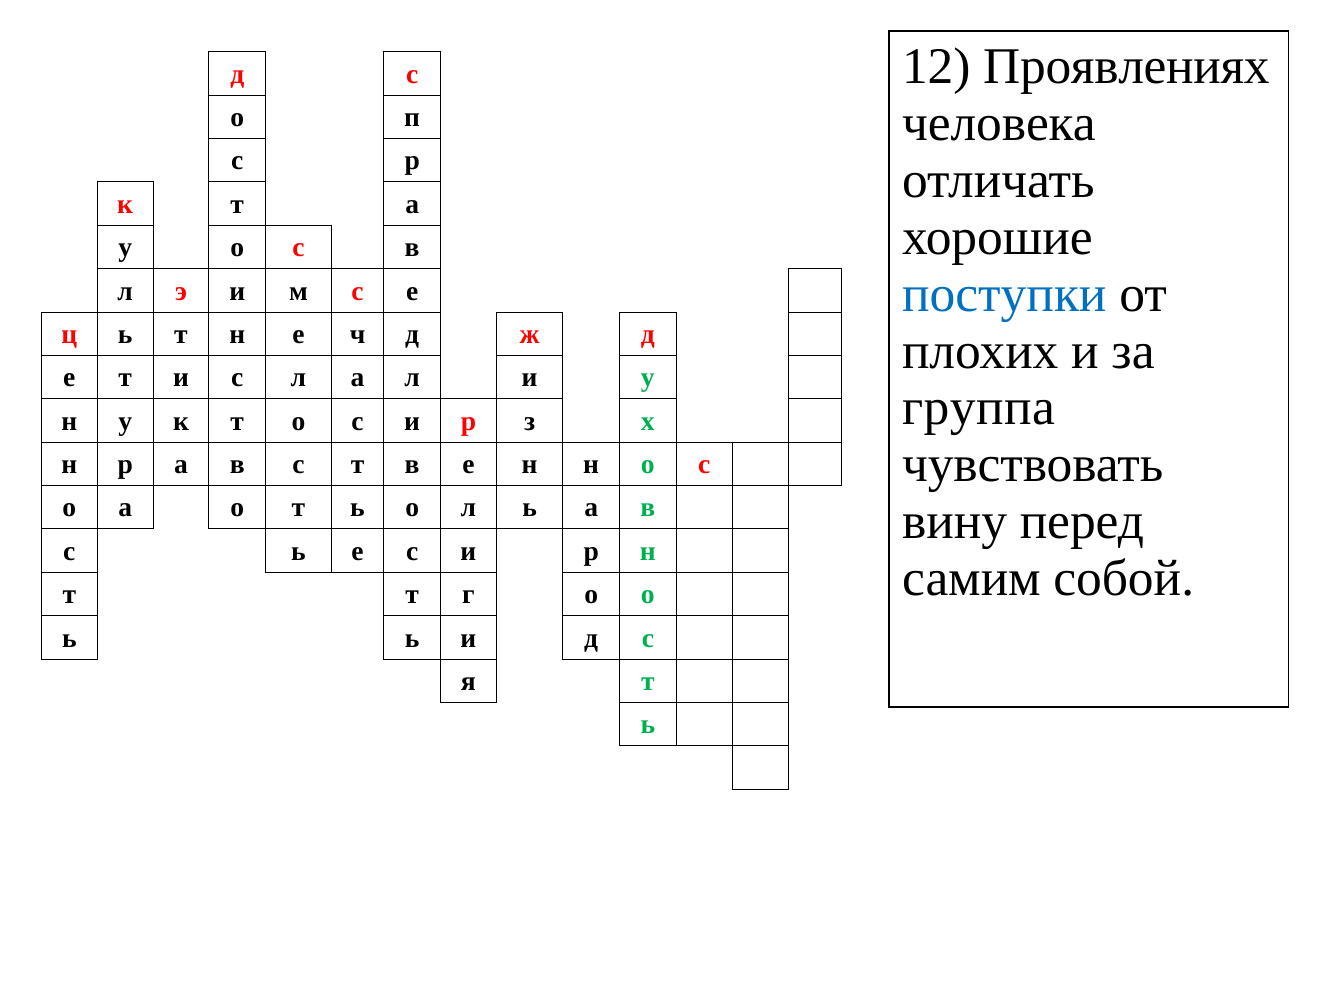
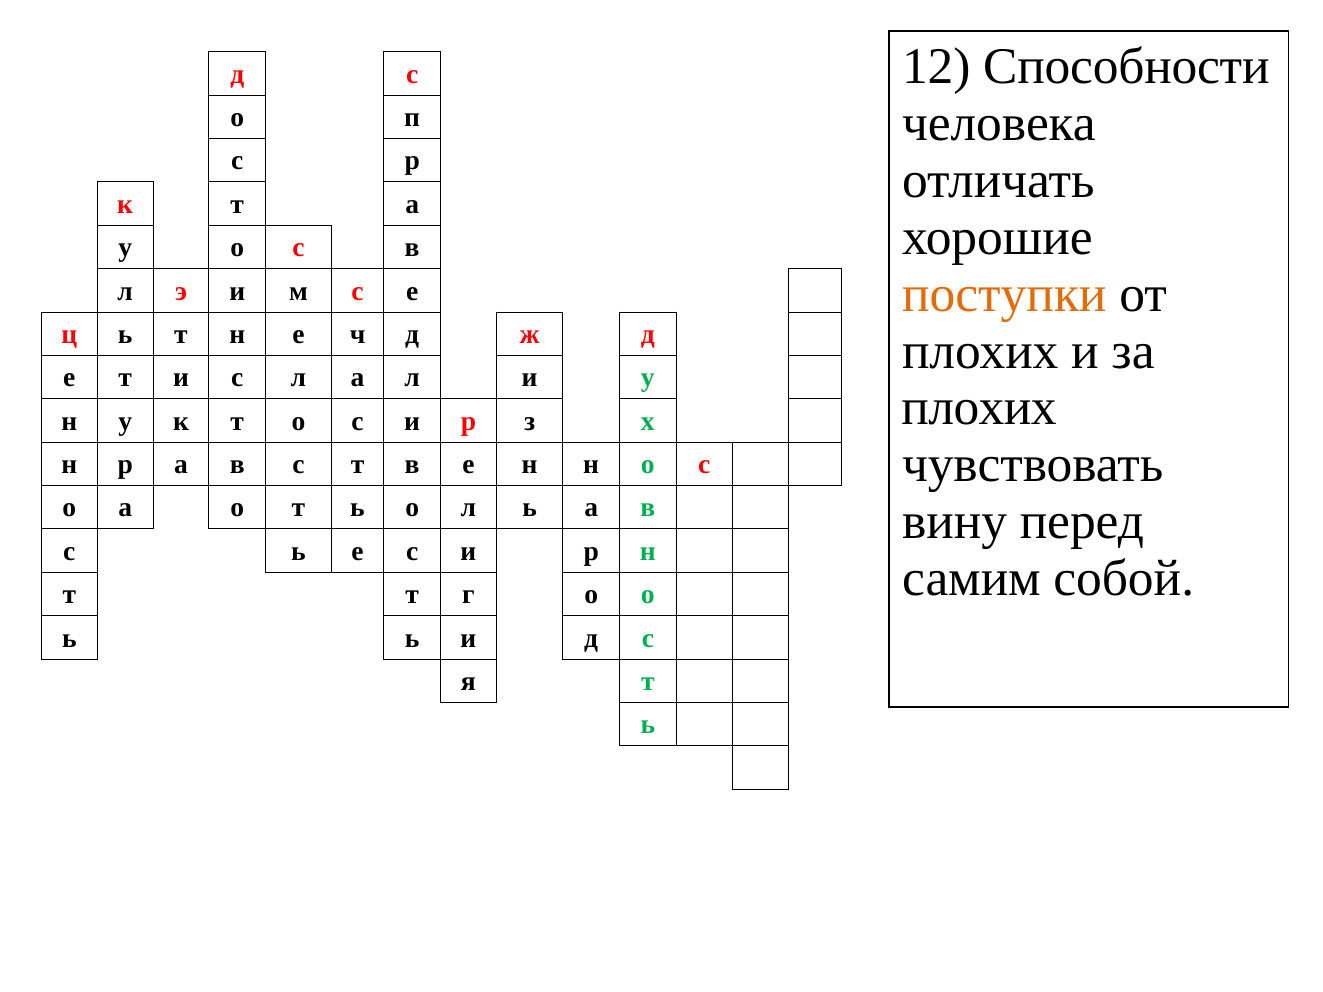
Проявлениях: Проявлениях -> Способности (1126, 67)
поступки colour: blue -> orange (1004, 294)
группа: группа -> плохих (979, 408)
